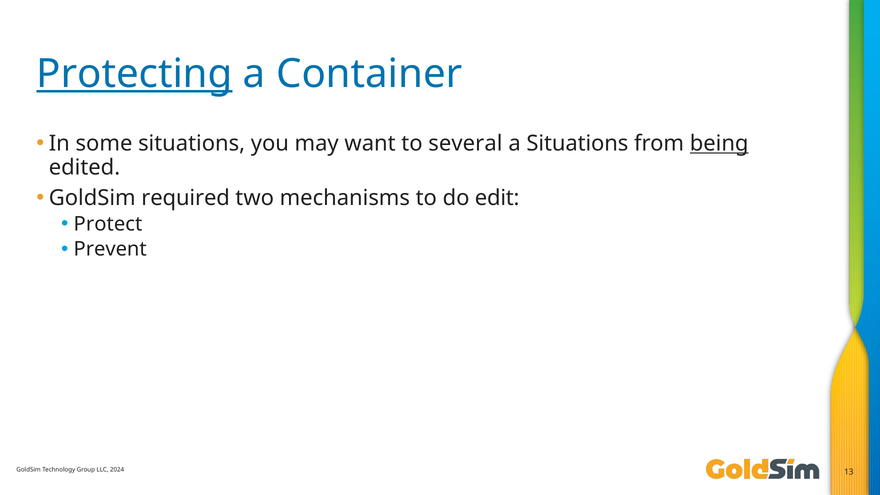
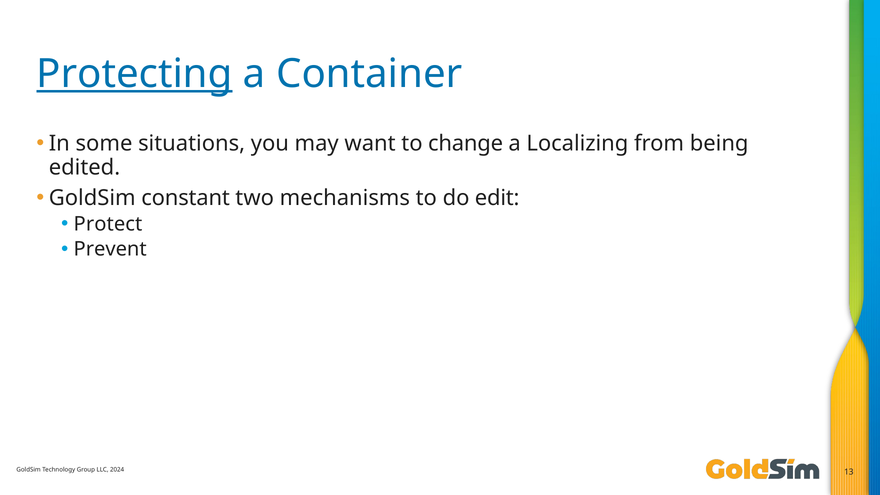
several: several -> change (466, 144)
a Situations: Situations -> Localizing (577, 144)
being underline: present -> none (719, 144)
required: required -> constant (186, 198)
